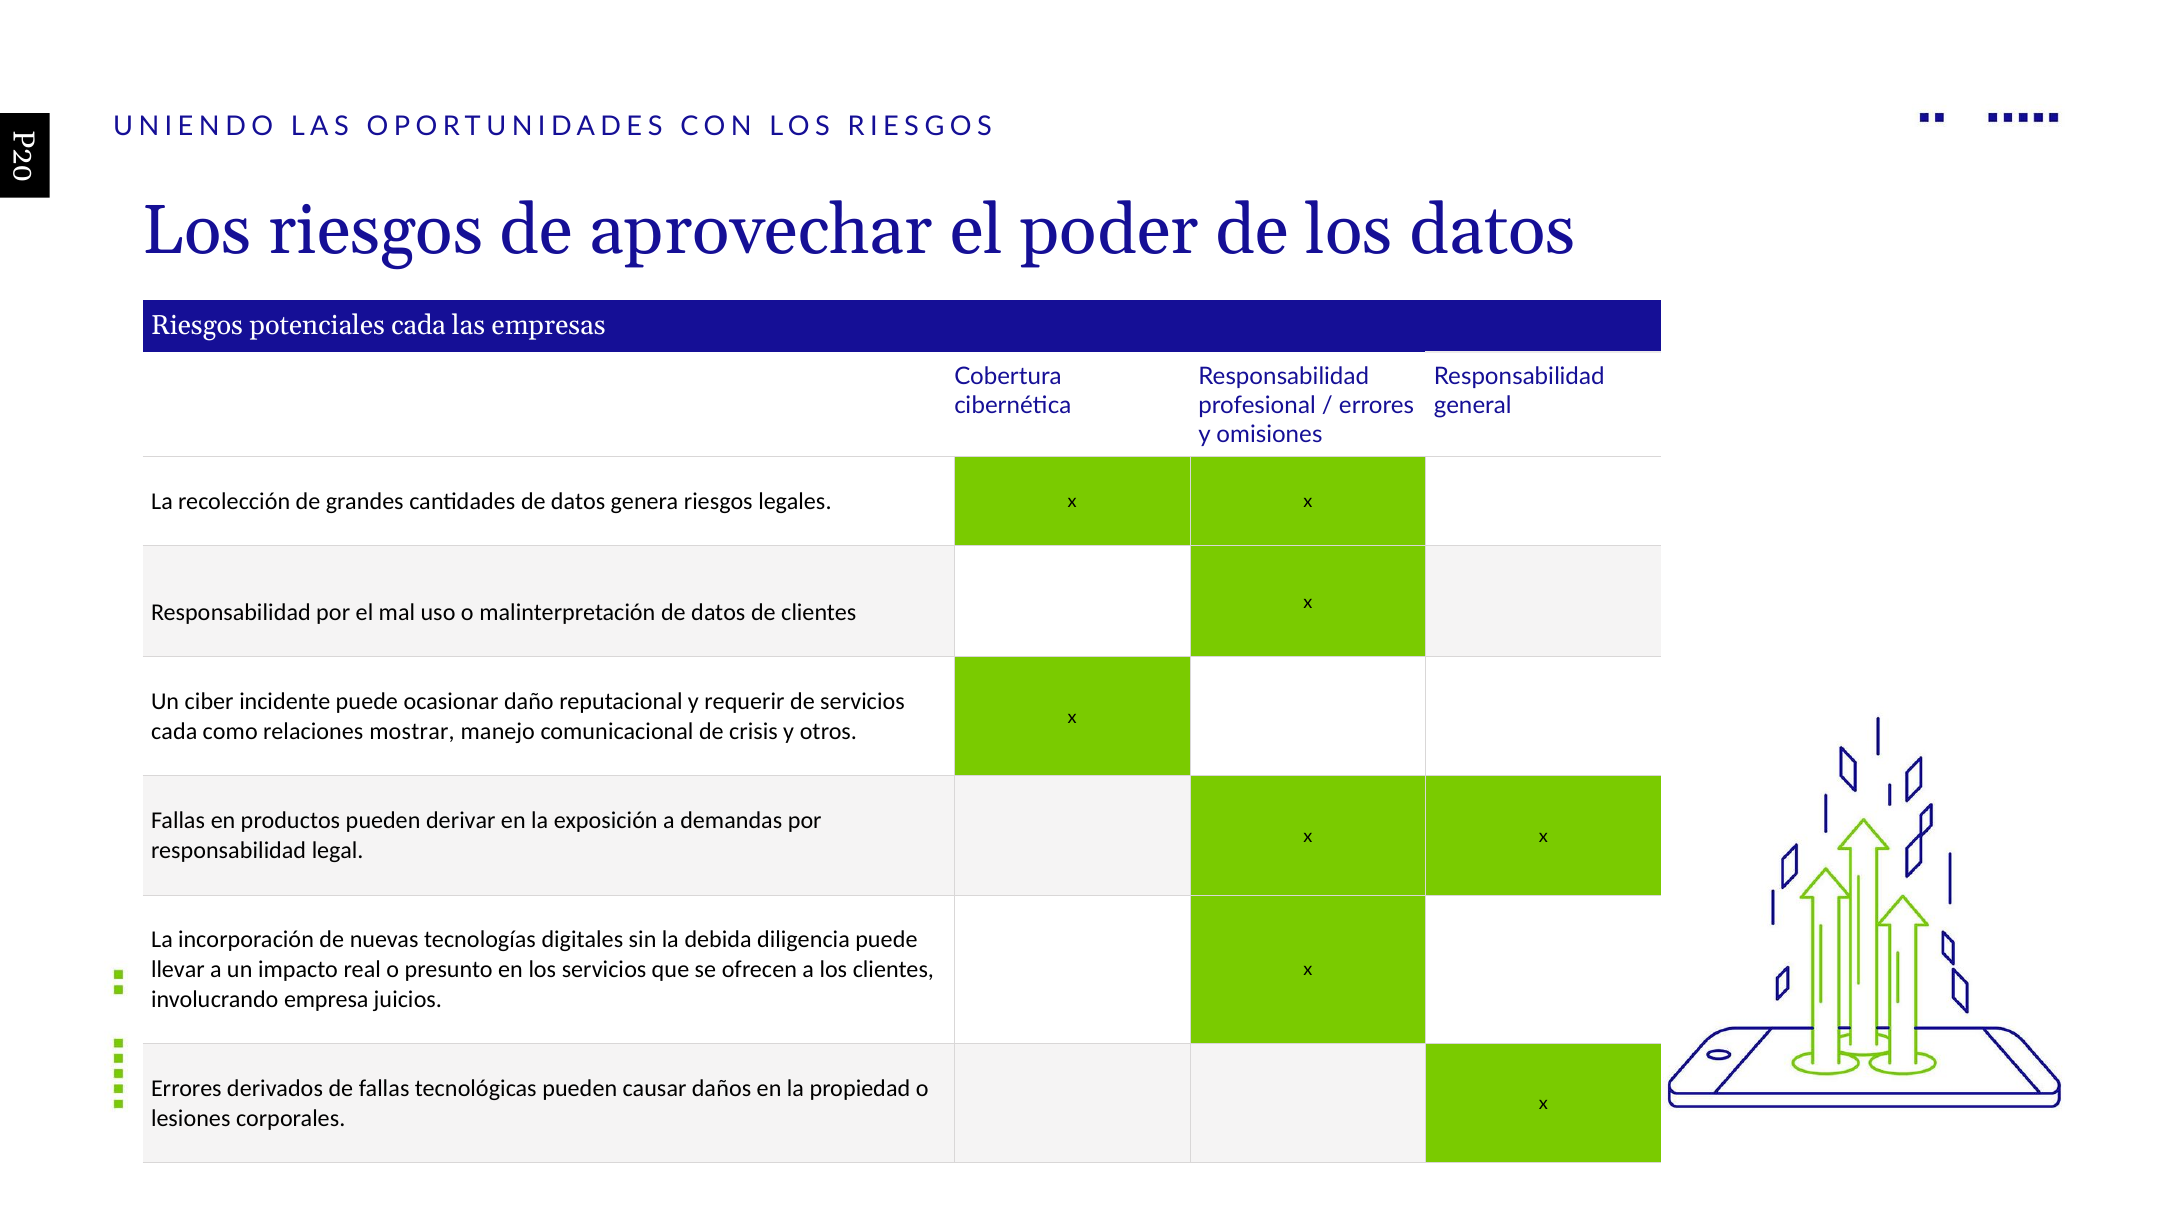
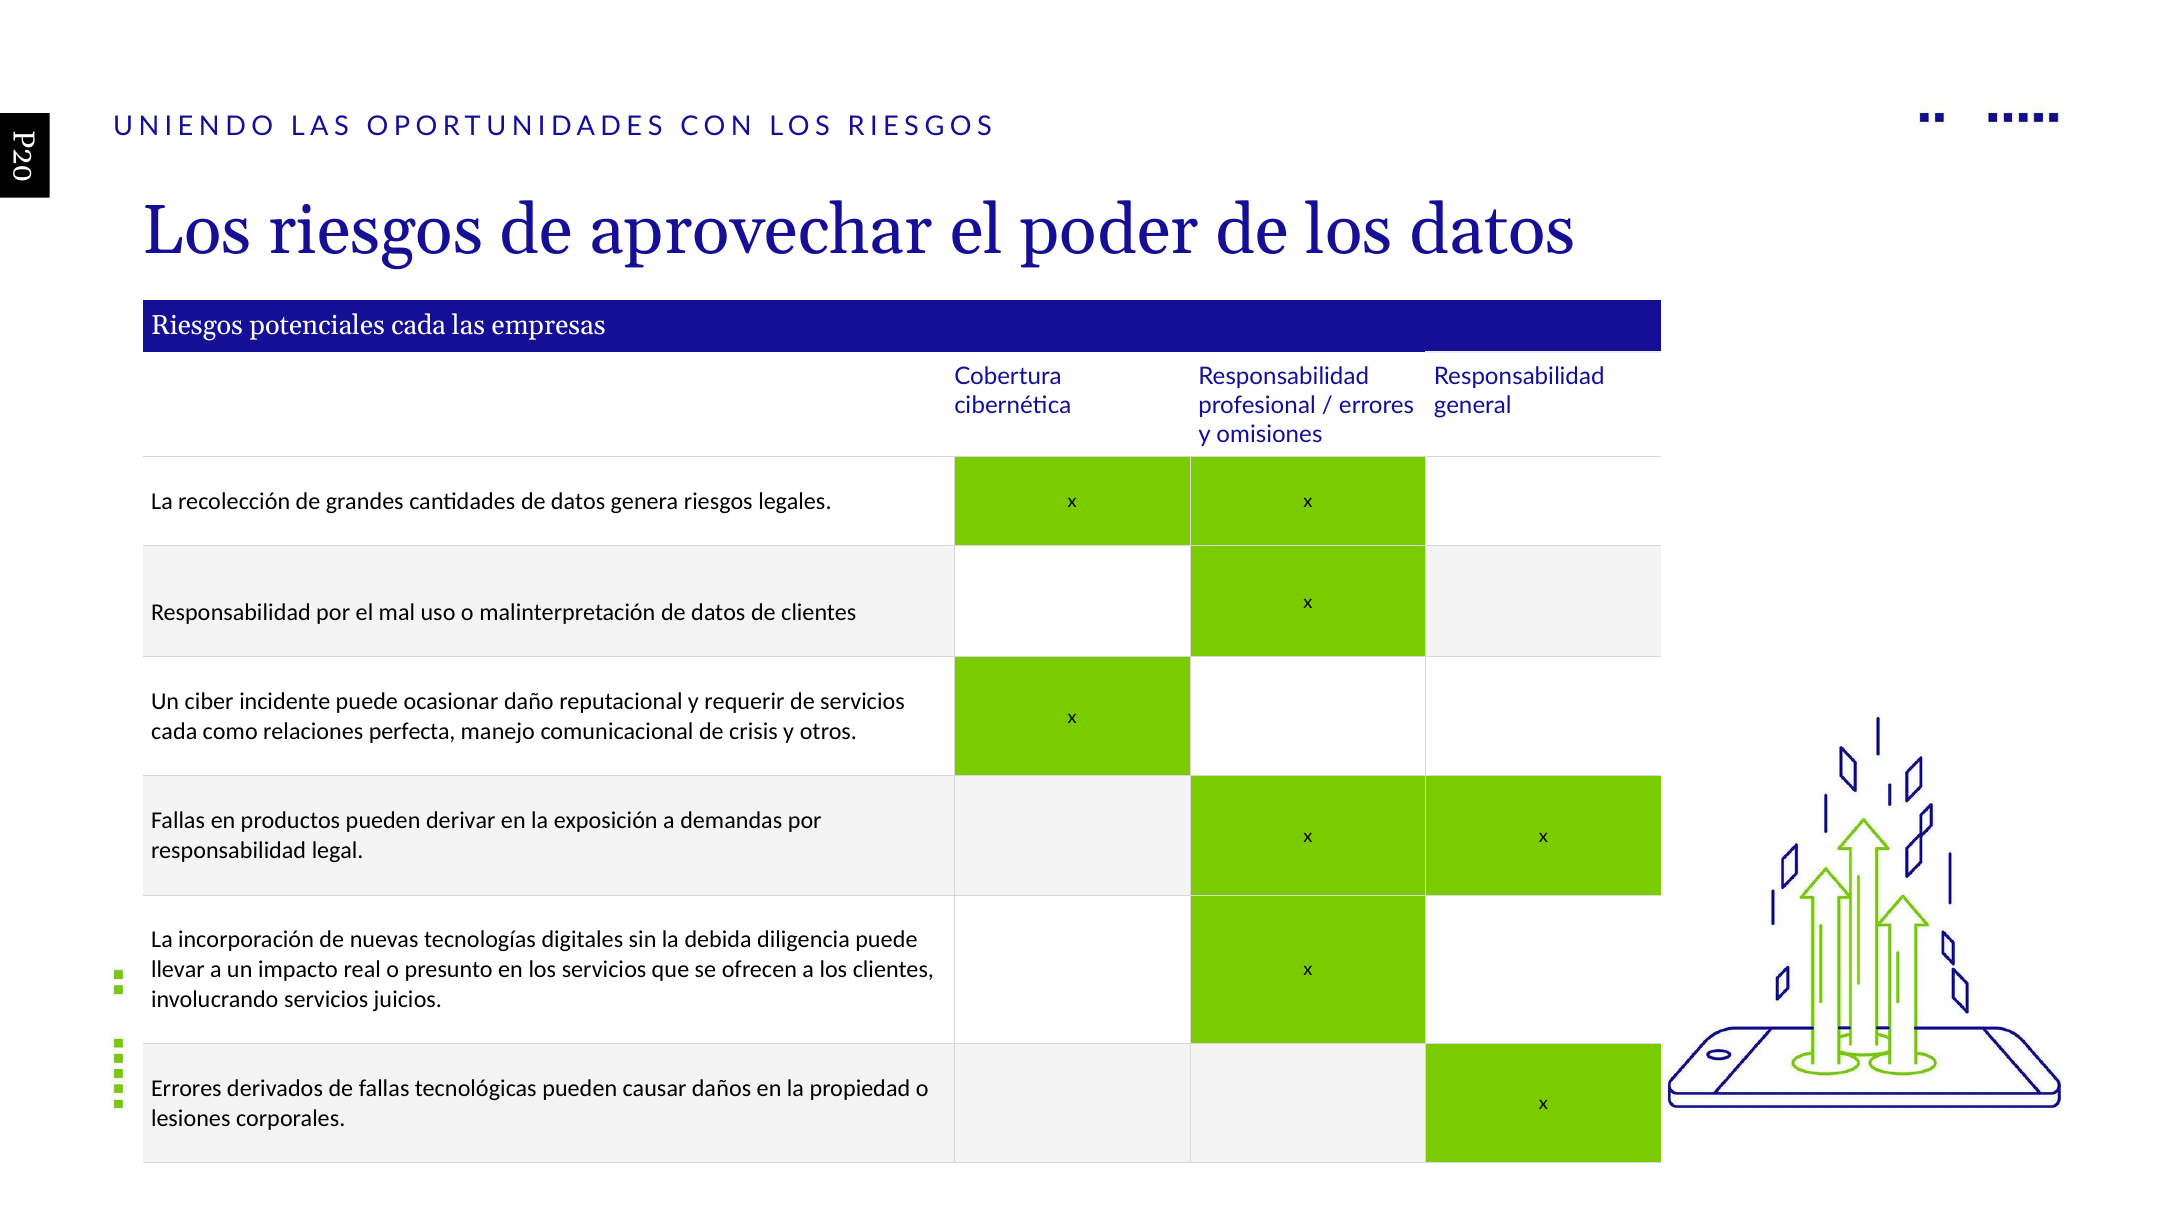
mostrar: mostrar -> perfecta (412, 732)
involucrando empresa: empresa -> servicios (326, 999)
